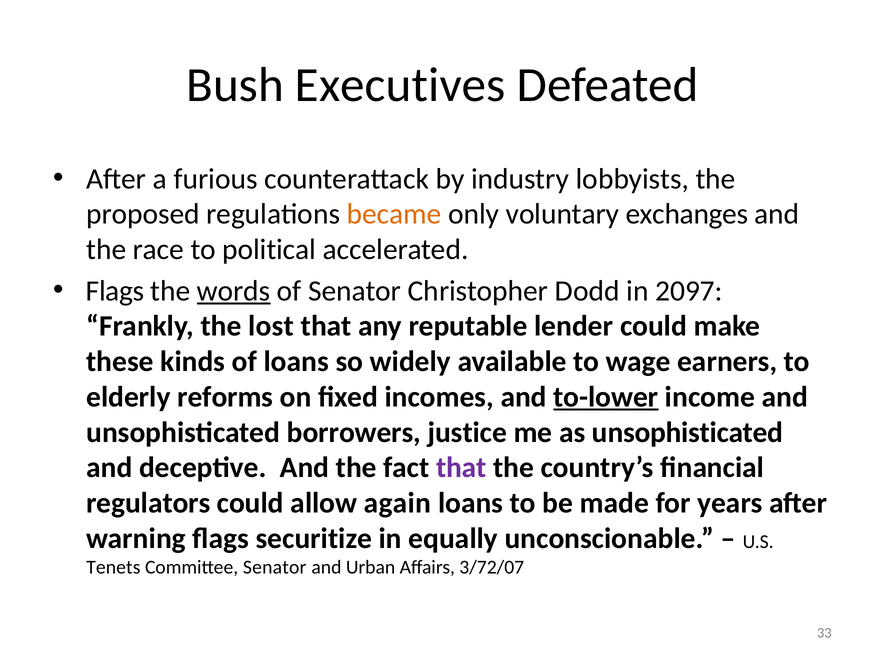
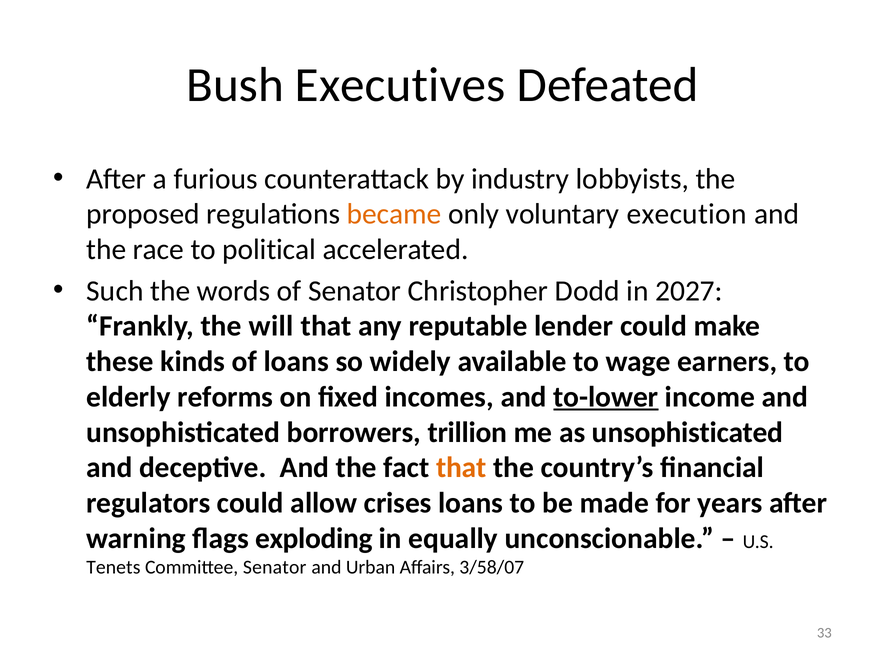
exchanges: exchanges -> execution (687, 214)
Flags: Flags -> Such (115, 291)
words underline: present -> none (234, 291)
2097: 2097 -> 2027 (689, 291)
lost: lost -> will (271, 327)
justice: justice -> trillion (467, 433)
that colour: purple -> orange (461, 468)
again: again -> crises (398, 504)
securitize: securitize -> exploding (314, 539)
3/72/07: 3/72/07 -> 3/58/07 (492, 568)
